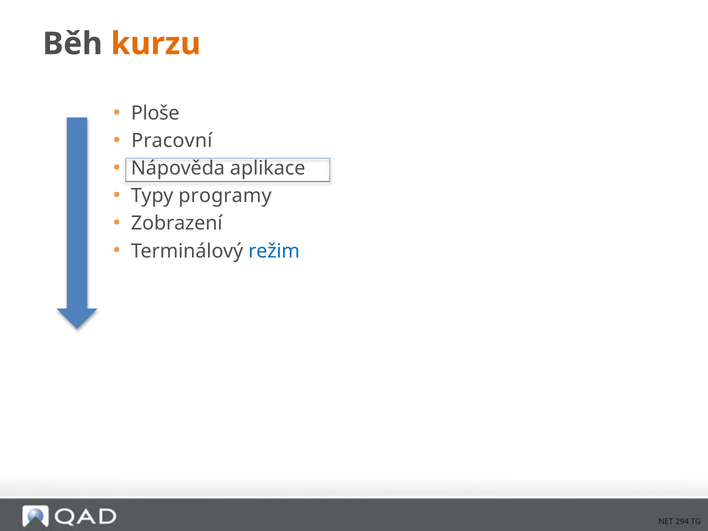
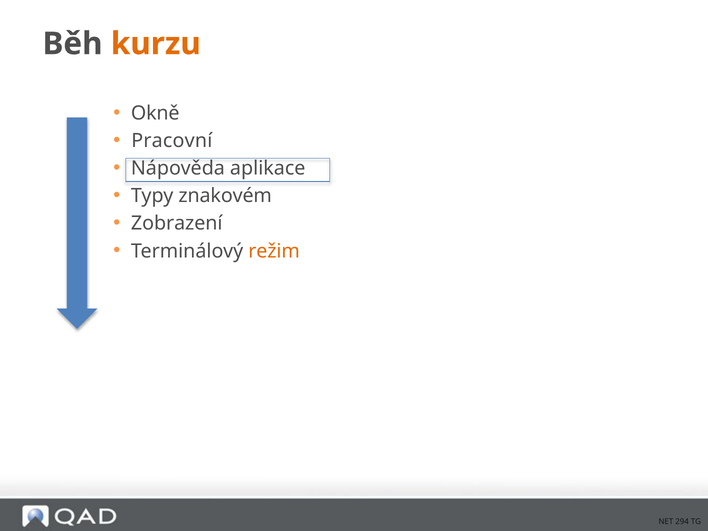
Ploše: Ploše -> Okně (155, 113)
programy: programy -> znakovém (225, 196)
režim colour: blue -> orange (274, 251)
